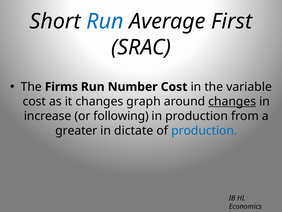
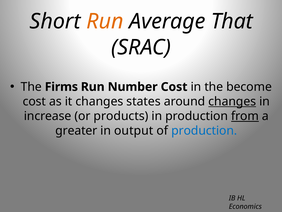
Run colour: blue -> orange (105, 21)
First: First -> That (232, 21)
variable: variable -> become (249, 87)
graph: graph -> states (144, 101)
following: following -> products (121, 116)
from underline: none -> present (245, 116)
dictate: dictate -> output (134, 130)
